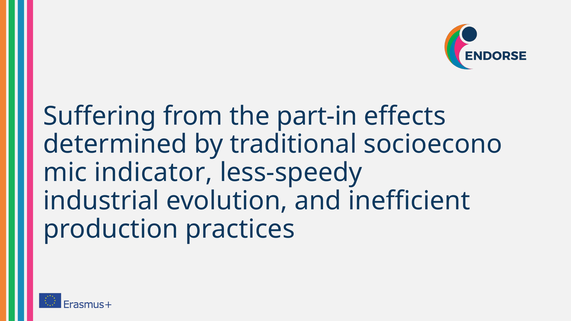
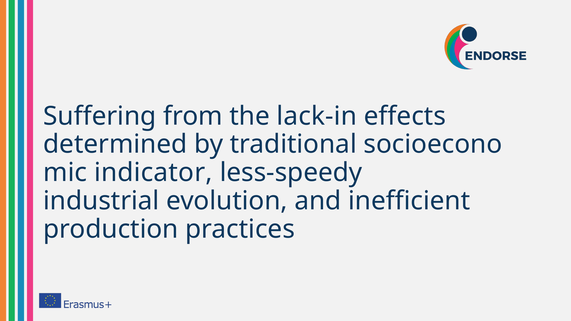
part-in: part-in -> lack-in (317, 116)
